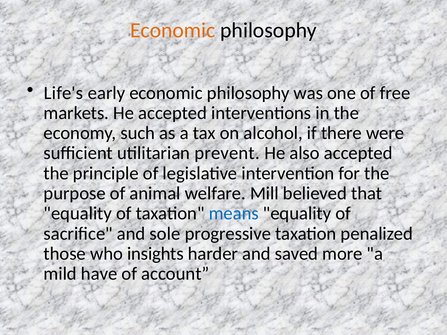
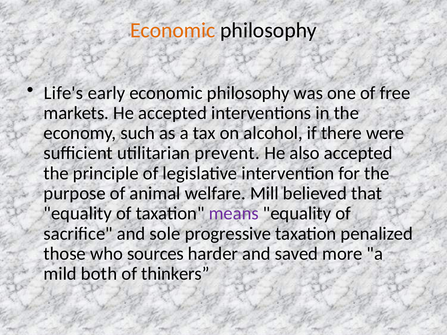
means colour: blue -> purple (234, 214)
insights: insights -> sources (155, 254)
have: have -> both (99, 274)
account: account -> thinkers (175, 274)
